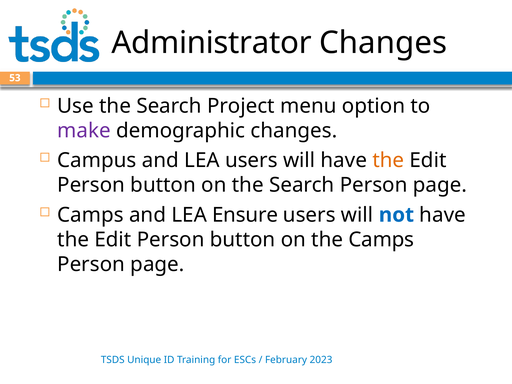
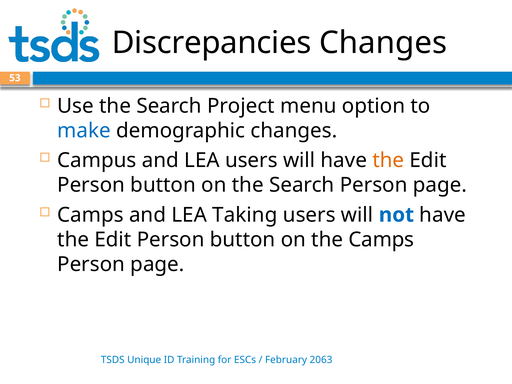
Administrator: Administrator -> Discrepancies (212, 43)
make colour: purple -> blue (84, 131)
Ensure: Ensure -> Taking (245, 215)
2023: 2023 -> 2063 (321, 360)
